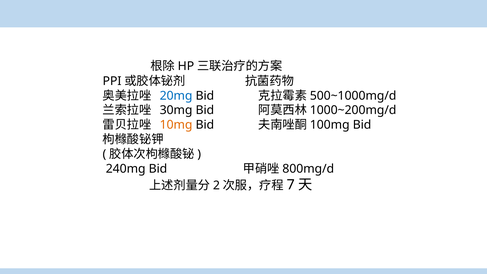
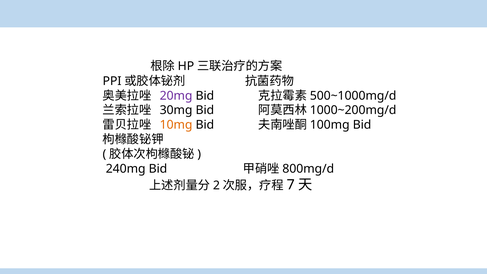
20mg colour: blue -> purple (176, 96)
